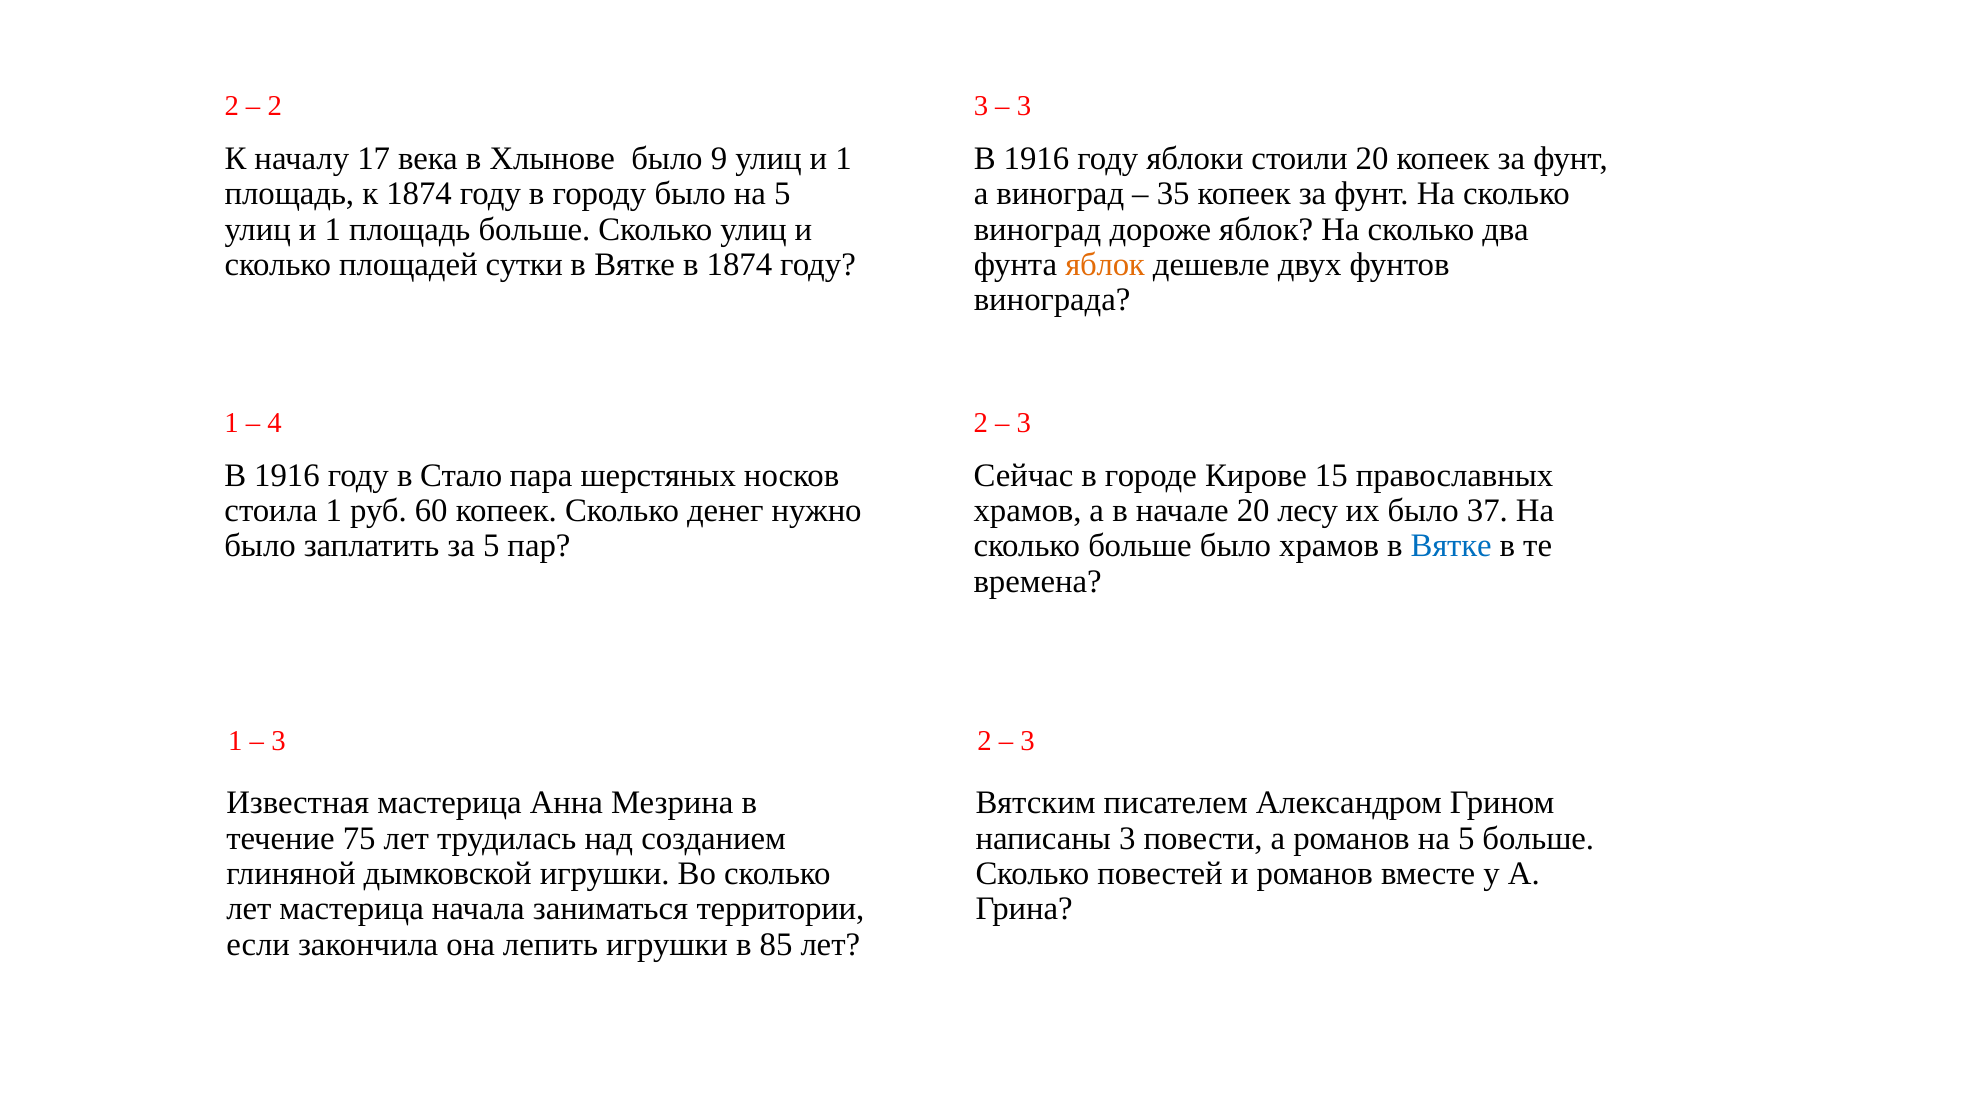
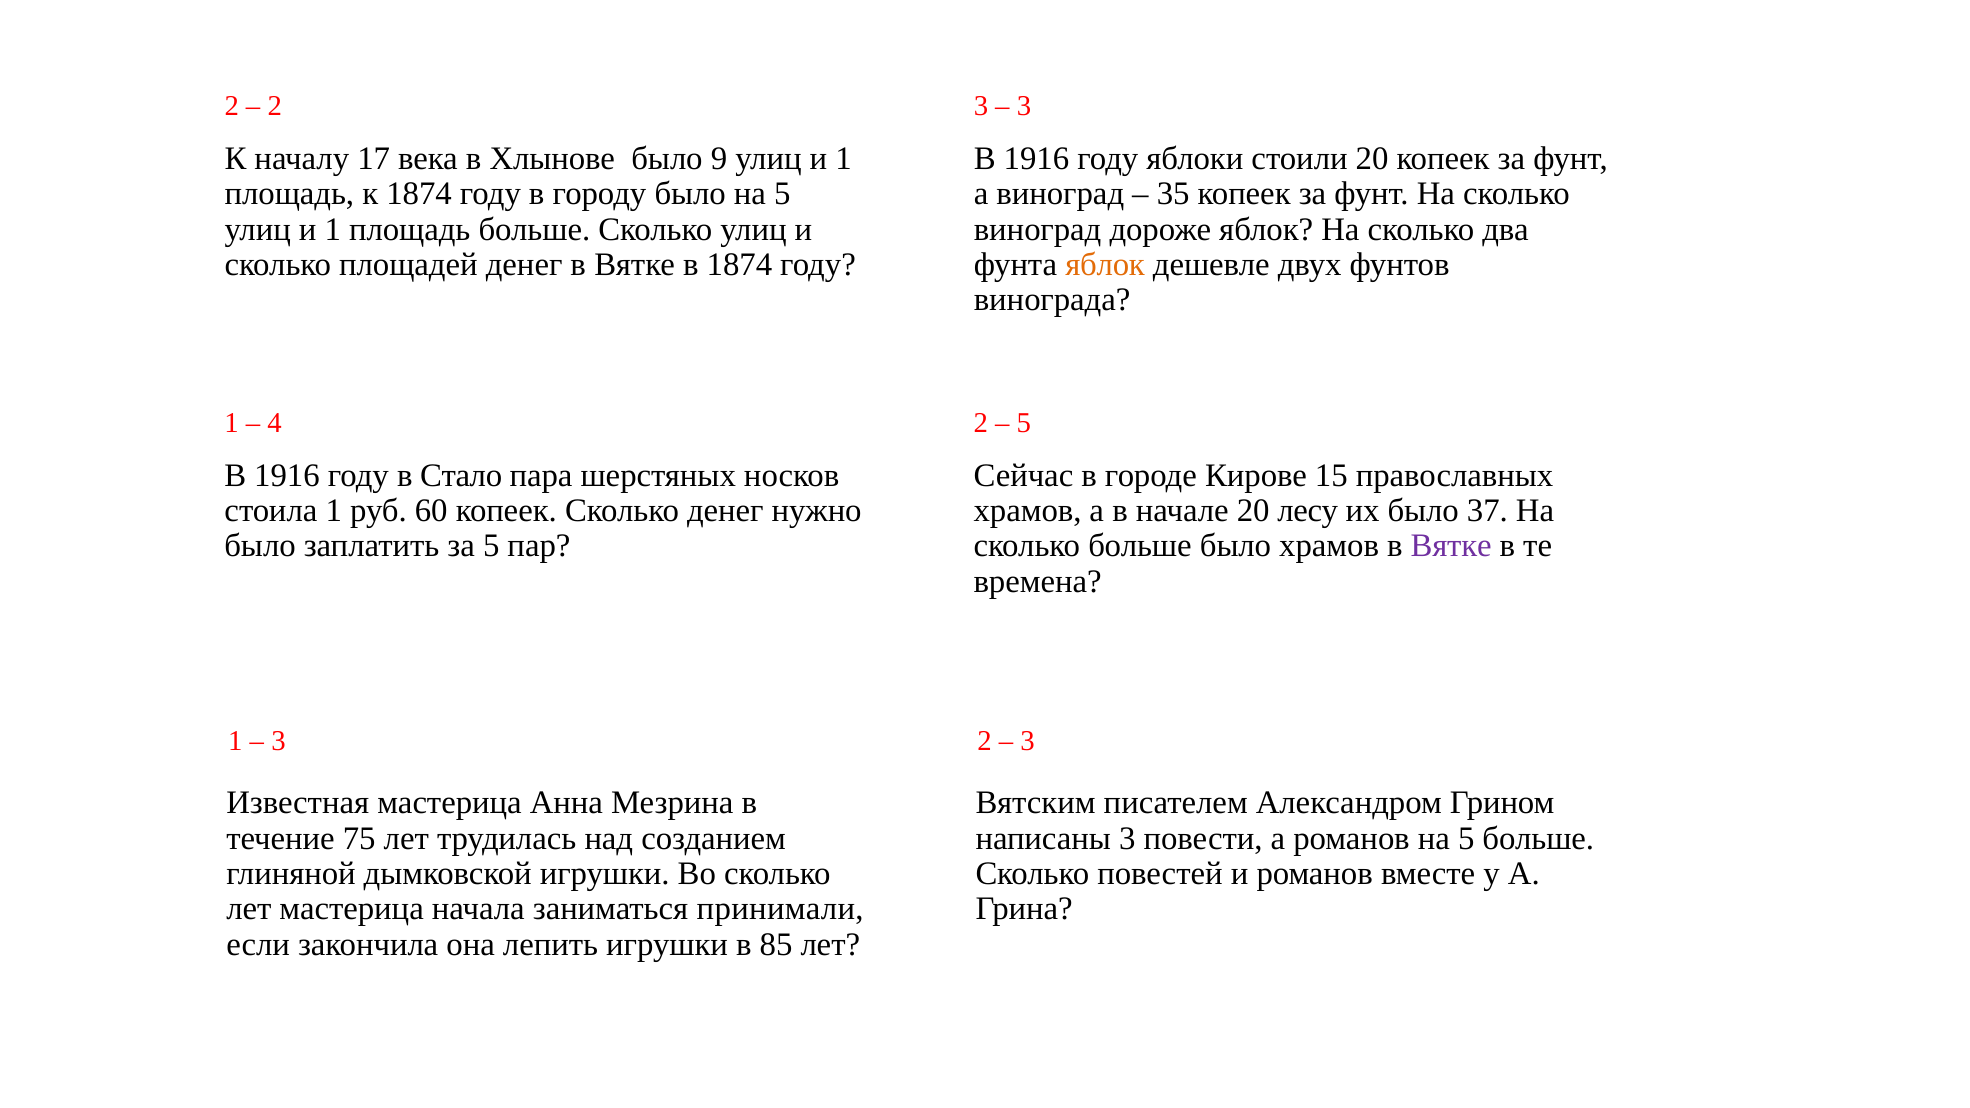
площадей сутки: сутки -> денег (524, 265)
3: 3 -> 5 (1024, 423)
Вятке colour: blue -> purple (1451, 546)
территории: территории -> принимали (780, 909)
